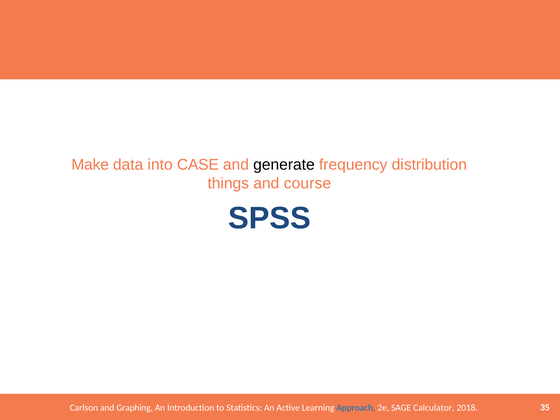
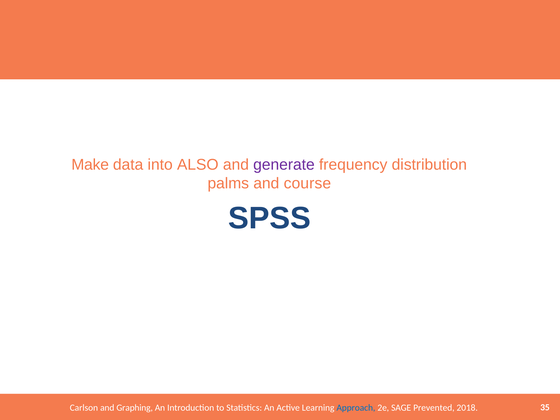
CASE: CASE -> ALSO (198, 165)
generate colour: black -> purple (284, 165)
things: things -> palms (228, 183)
Calculator: Calculator -> Prevented (434, 408)
